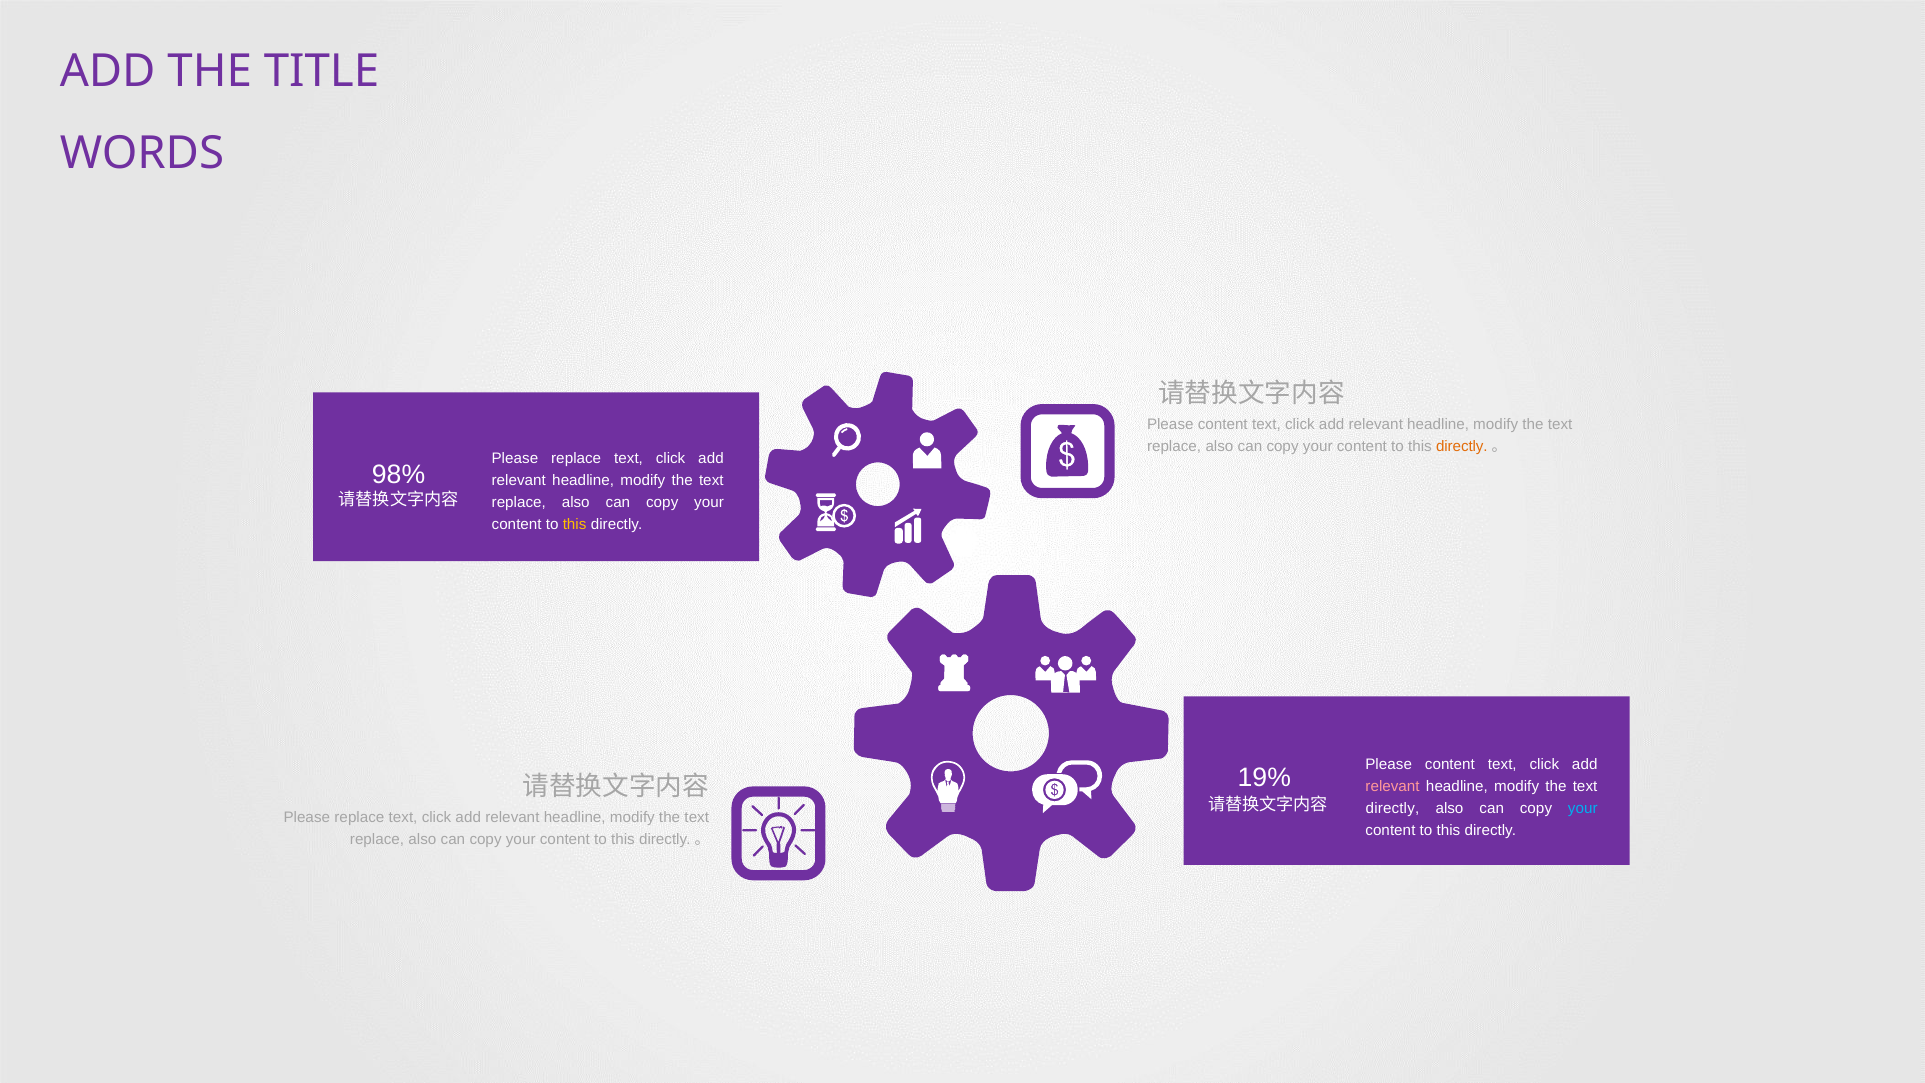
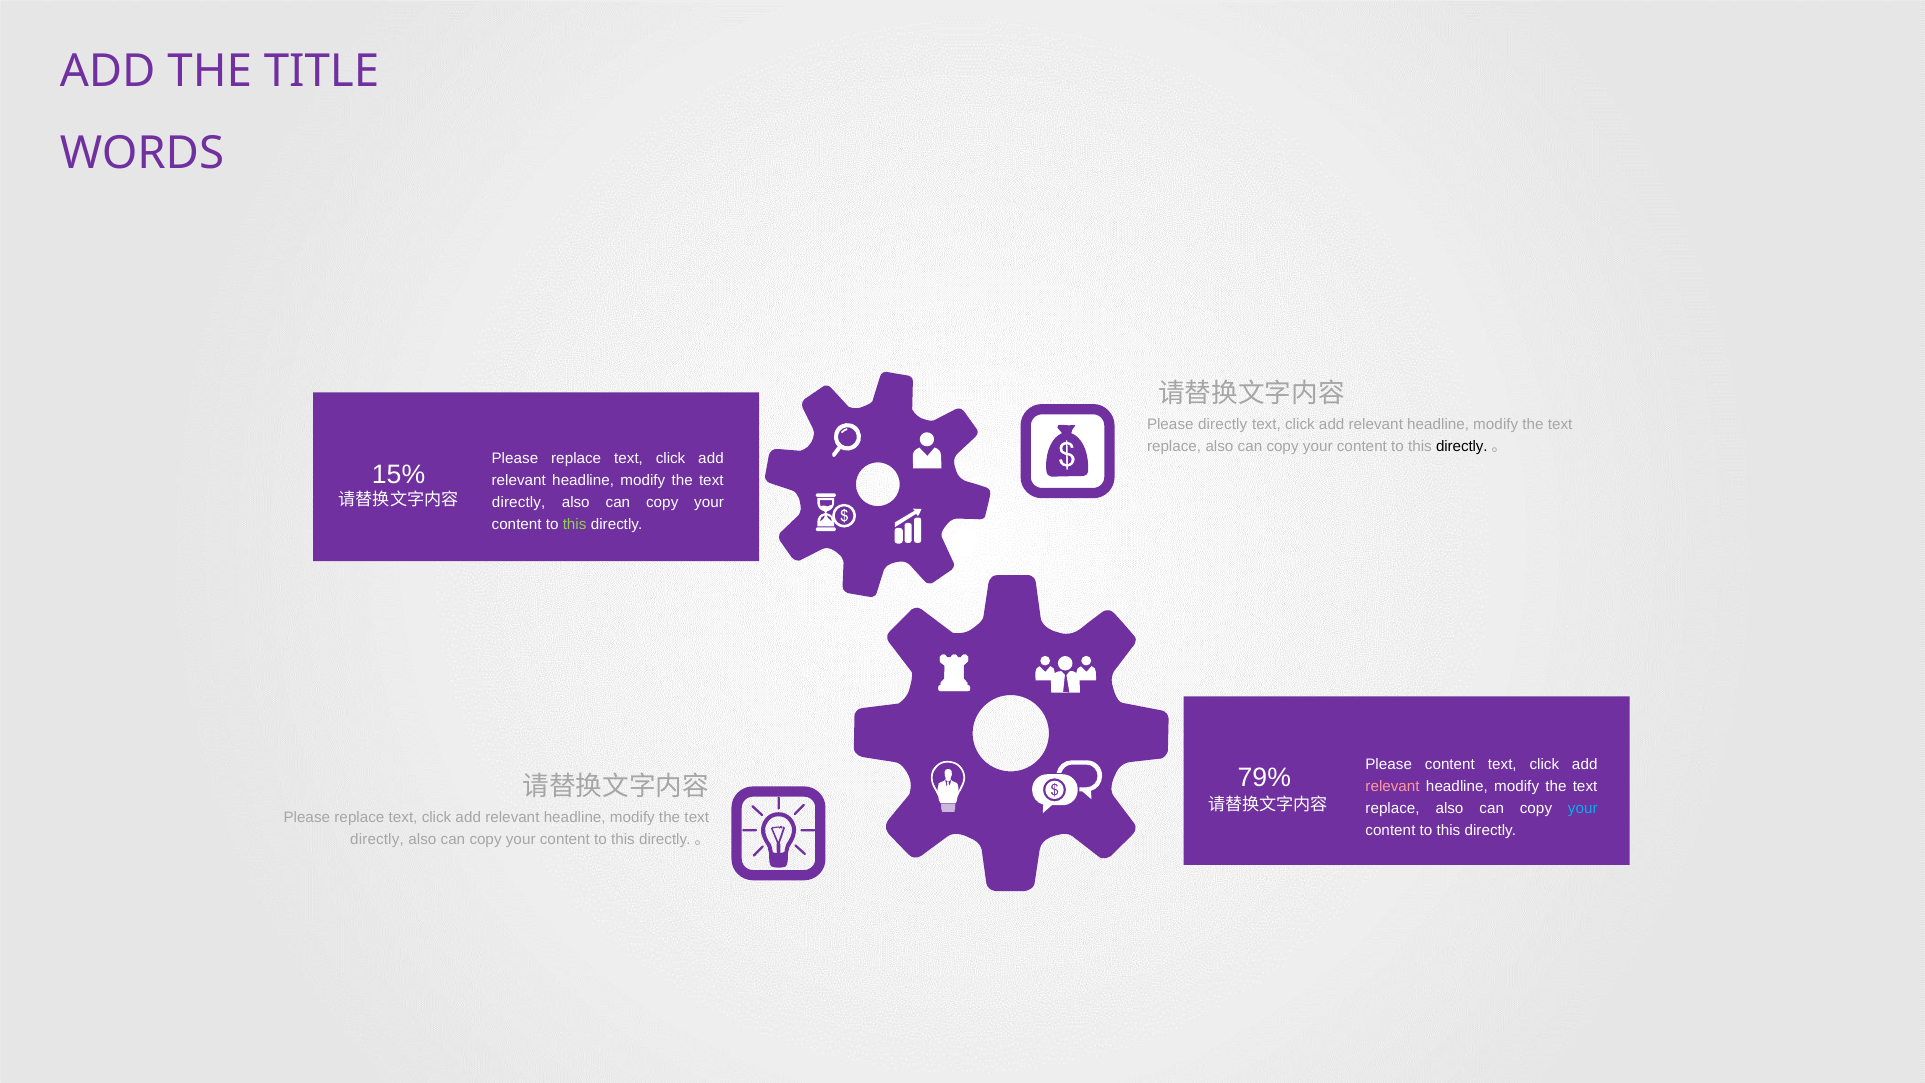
content: content -> directly (1223, 425)
directly colour: orange -> black (1462, 446)
98%: 98% -> 15% (399, 475)
replace: replace -> directly (519, 502)
this colour: yellow -> light green (575, 524)
19%: 19% -> 79% (1264, 778)
directly: directly -> replace (1393, 808)
replace: replace -> directly (377, 839)
